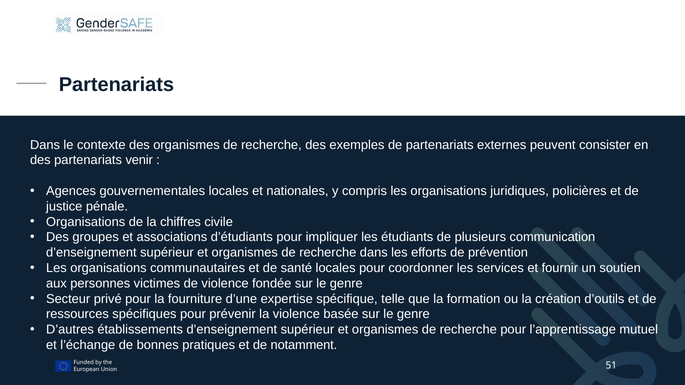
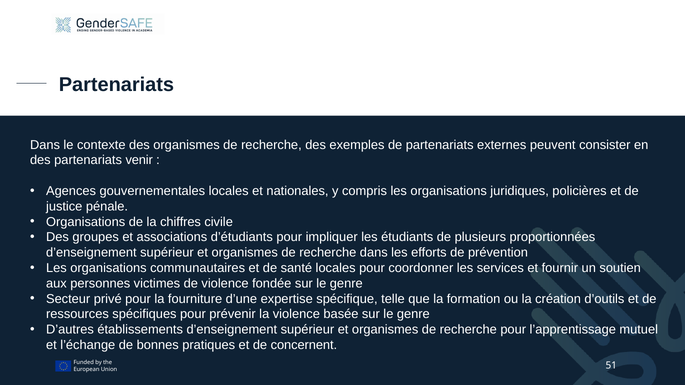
communication: communication -> proportionnées (552, 237)
notamment: notamment -> concernent (304, 345)
